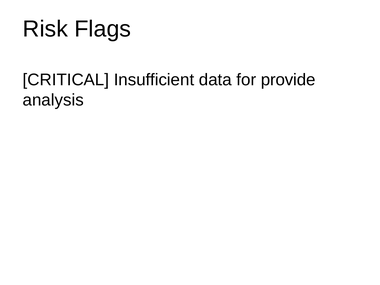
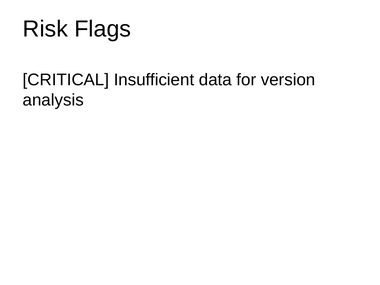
provide: provide -> version (288, 80)
